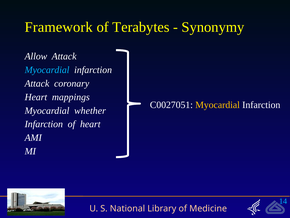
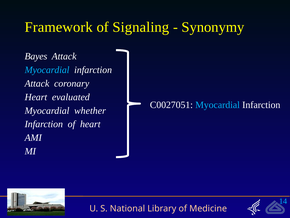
Terabytes: Terabytes -> Signaling (141, 27)
Allow: Allow -> Bayes (36, 56)
mappings: mappings -> evaluated (71, 97)
Myocardial colour: yellow -> light blue (218, 105)
